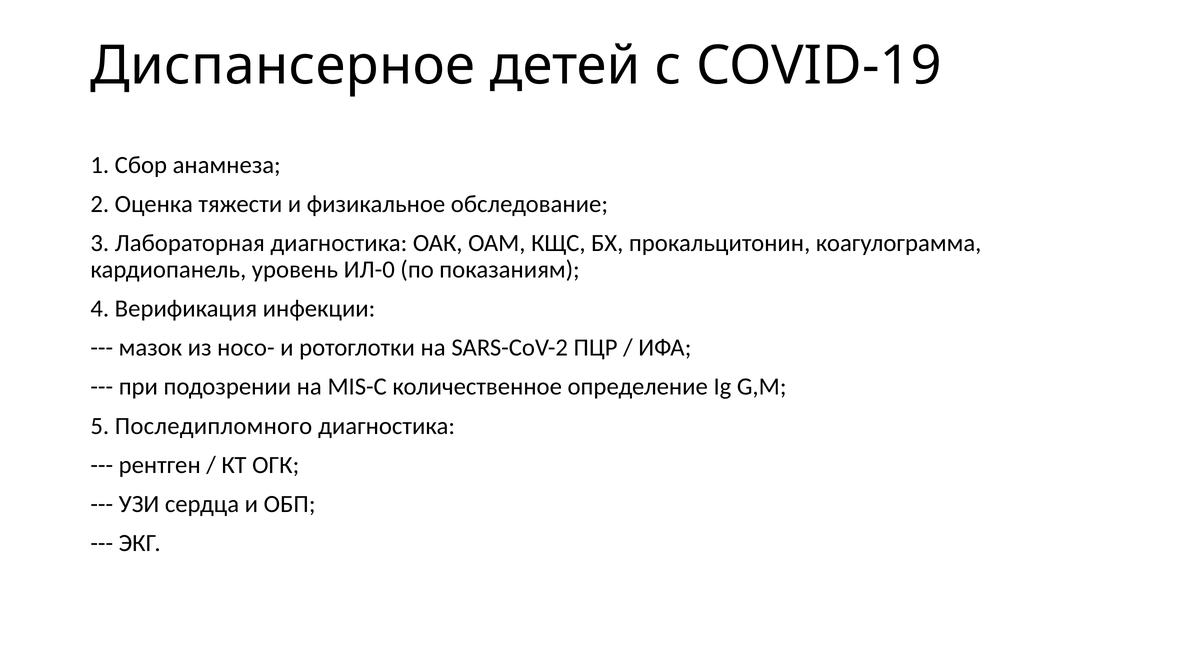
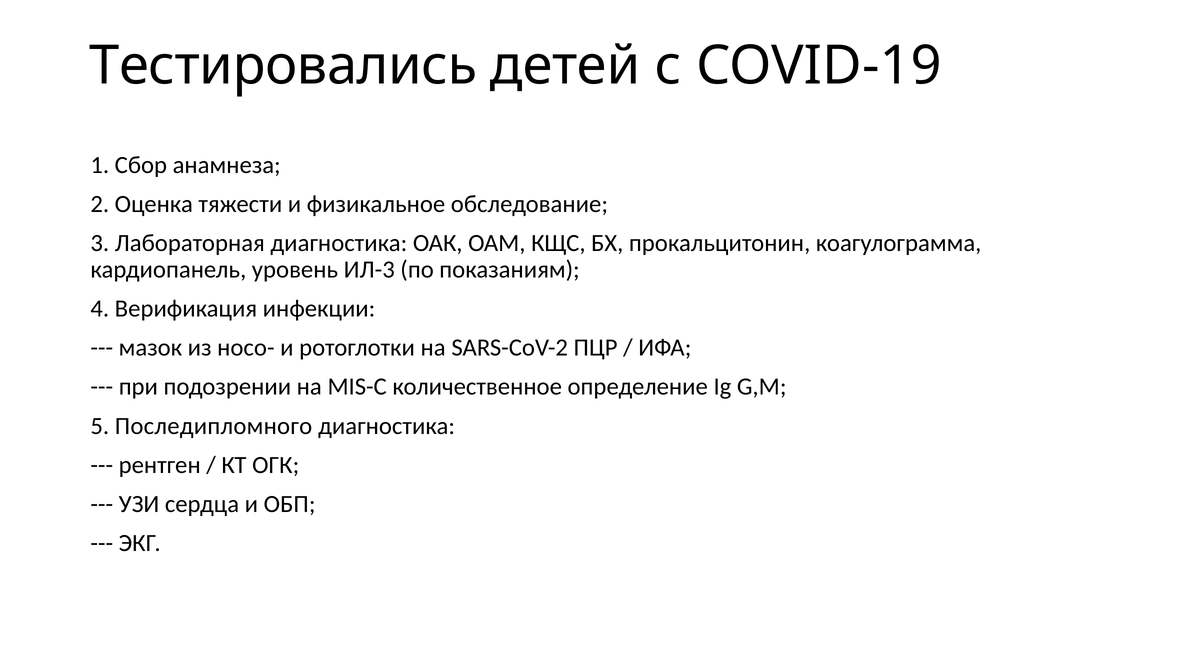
Диспансерное: Диспансерное -> Тестировались (283, 66)
ИЛ-0: ИЛ-0 -> ИЛ-3 (369, 270)
